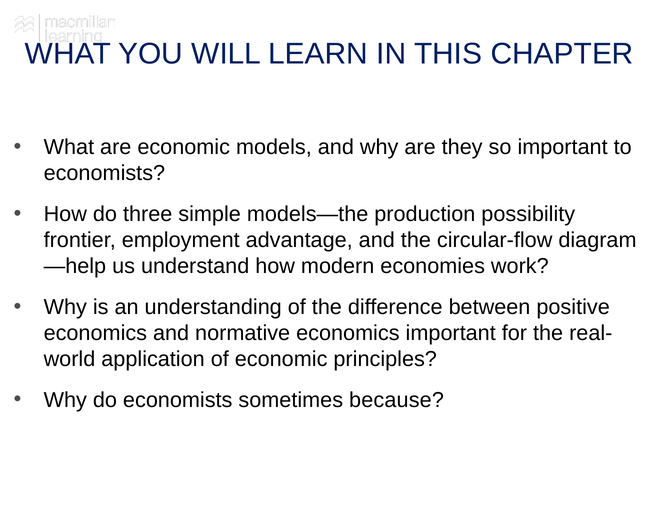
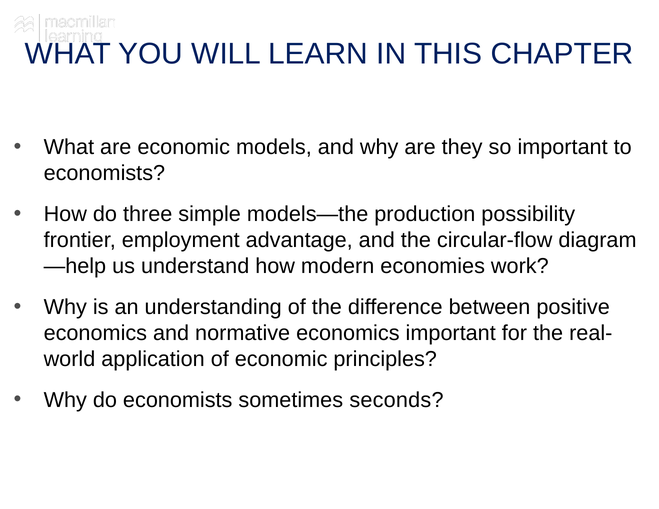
because: because -> seconds (396, 400)
